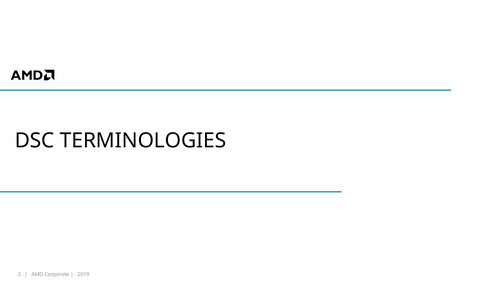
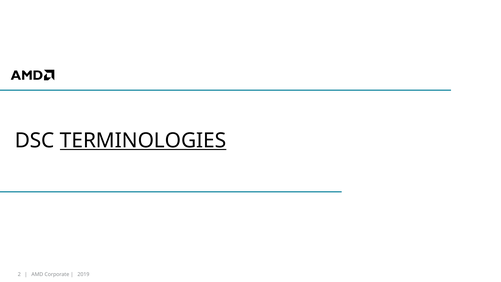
TERMINOLOGIES underline: none -> present (143, 140)
